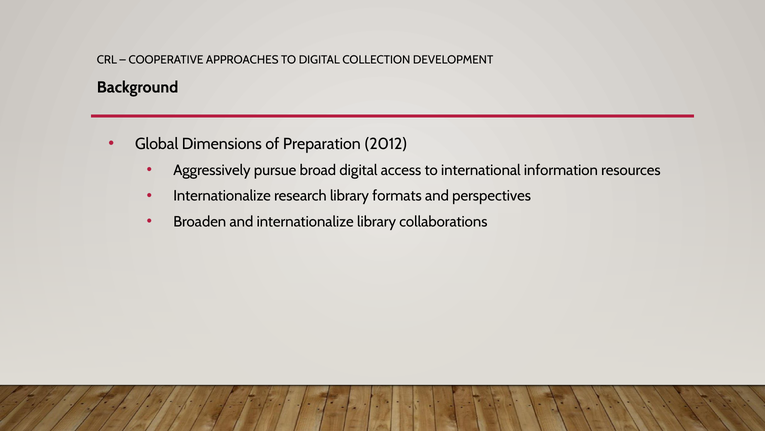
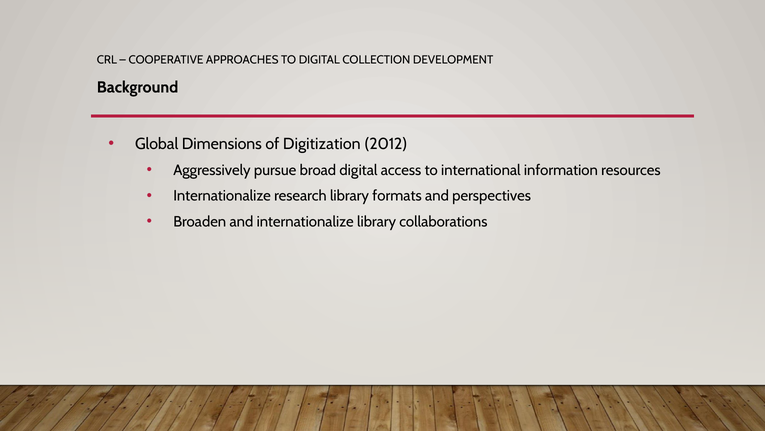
Preparation: Preparation -> Digitization (322, 144)
